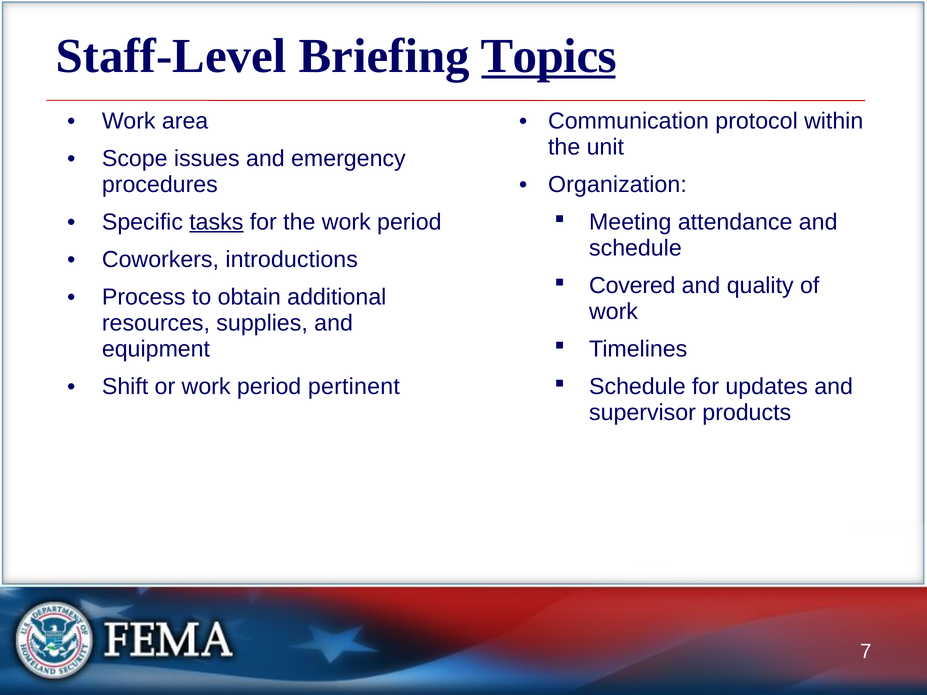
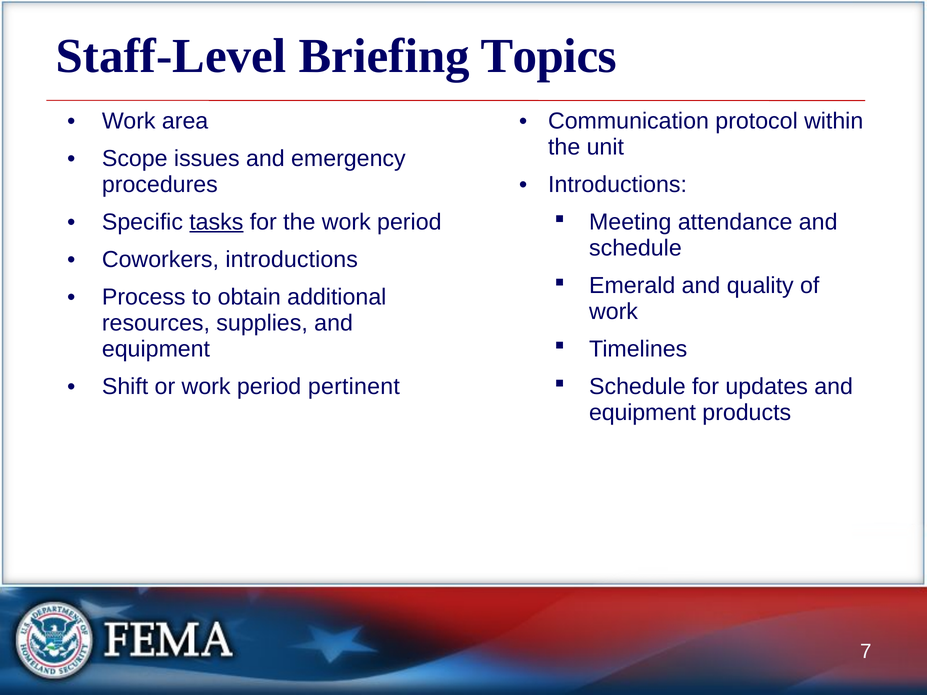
Topics underline: present -> none (549, 56)
Organization: Organization -> Introductions (618, 185)
Covered: Covered -> Emerald (632, 286)
supervisor: supervisor -> equipment (643, 413)
